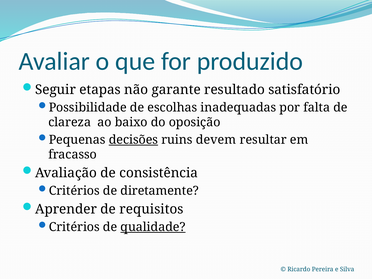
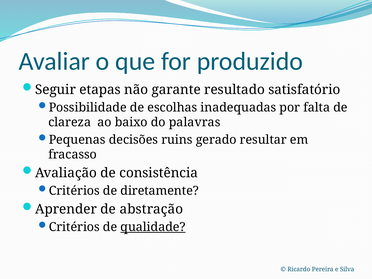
oposição: oposição -> palavras (195, 122)
decisões underline: present -> none (133, 140)
devem: devem -> gerado (216, 140)
requisitos: requisitos -> abstração (151, 209)
